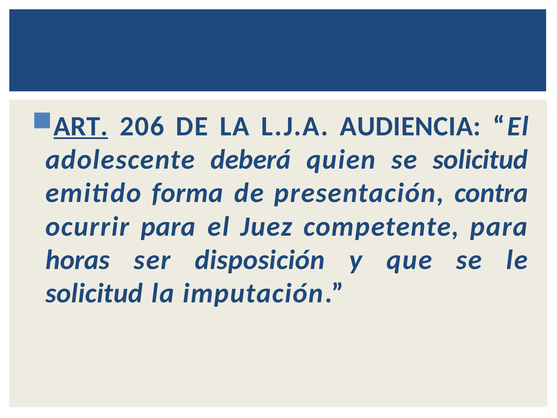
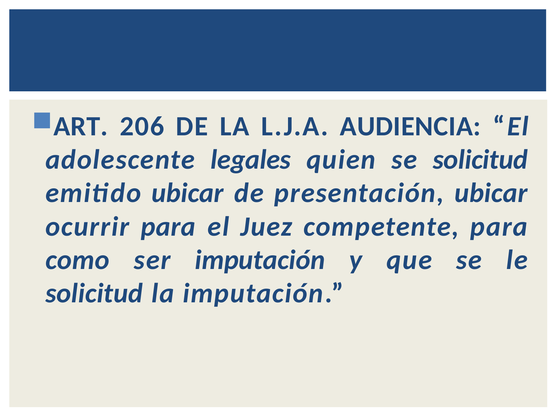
ART underline: present -> none (81, 126)
deberá: deberá -> legales (251, 160)
emitido forma: forma -> ubicar (188, 193)
presentación contra: contra -> ubicar (491, 193)
horas: horas -> como (77, 260)
ser disposición: disposición -> imputación (260, 260)
